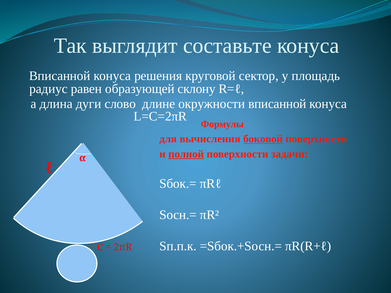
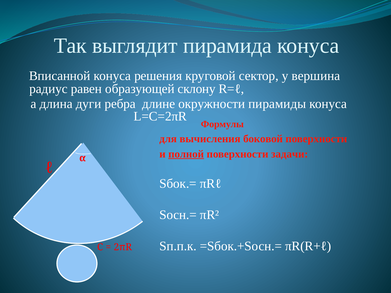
составьте: составьте -> пирамида (227, 46)
площадь: площадь -> вершина (316, 76)
слово: слово -> ребра (120, 104)
окружности вписанной: вписанной -> пирамиды (277, 104)
боковой underline: present -> none (263, 139)
